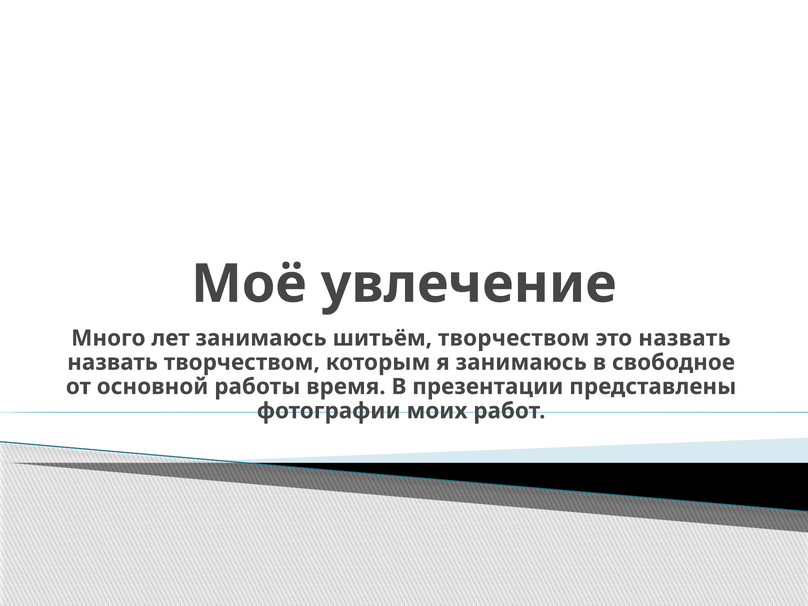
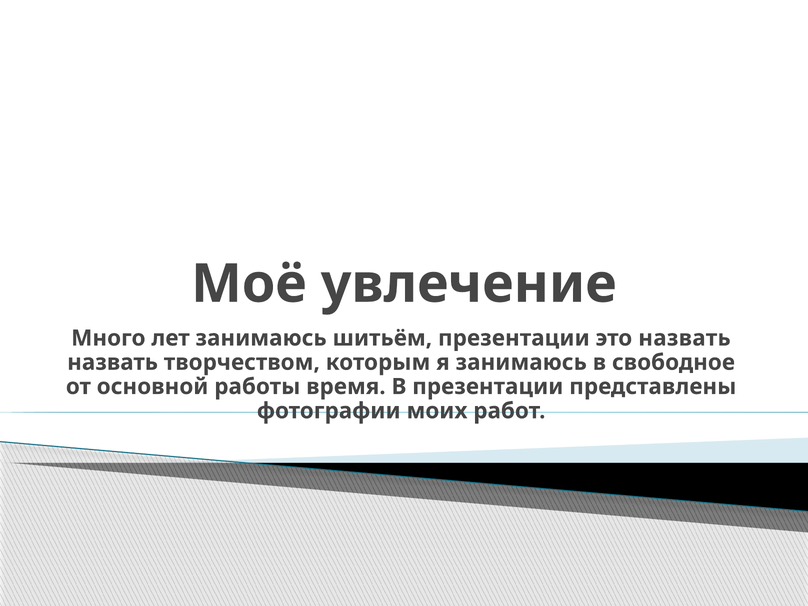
шитьём творчеством: творчеством -> презентации (514, 338)
